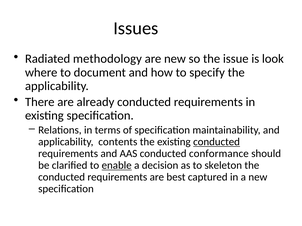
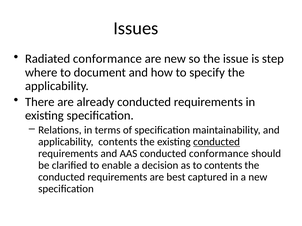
Radiated methodology: methodology -> conformance (107, 59)
look: look -> step (273, 59)
enable underline: present -> none (117, 166)
to skeleton: skeleton -> contents (223, 166)
